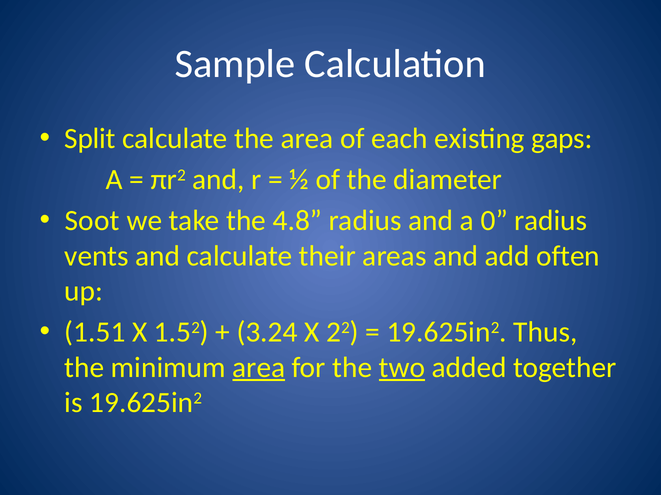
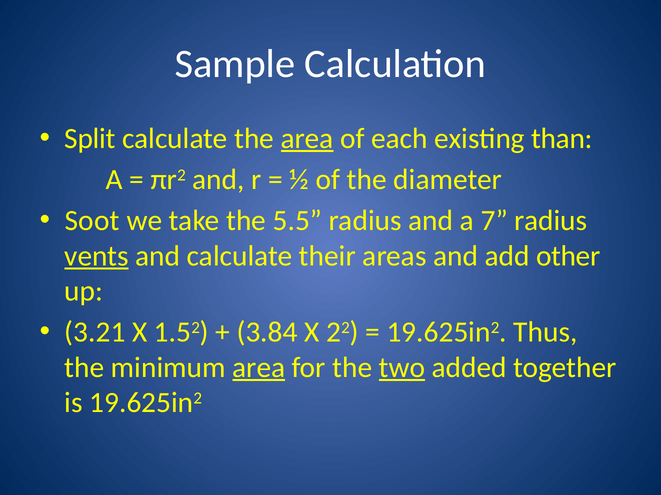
area underline: none -> present (307, 139)
gaps: gaps -> than (562, 139)
4.8: 4.8 -> 5.5 (297, 221)
0: 0 -> 7 (494, 221)
vents underline: none -> present (97, 256)
often: often -> other (568, 256)
1.51: 1.51 -> 3.21 (95, 333)
3.24: 3.24 -> 3.84 (267, 333)
